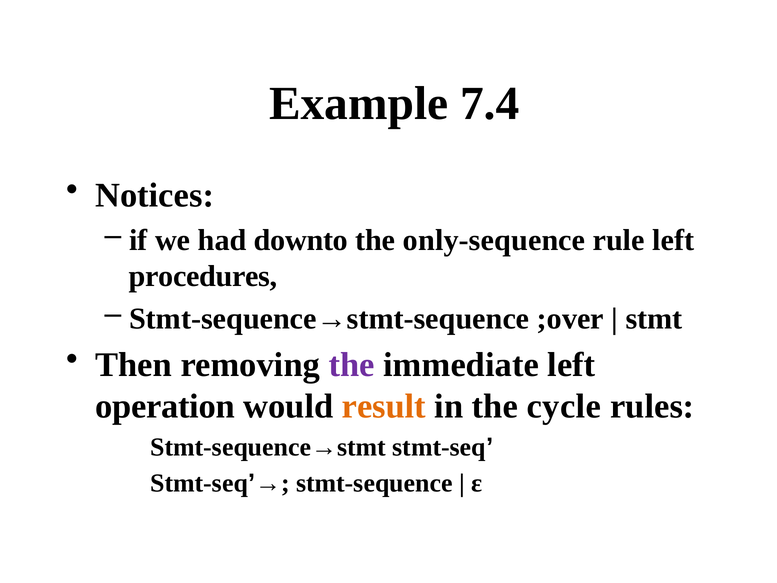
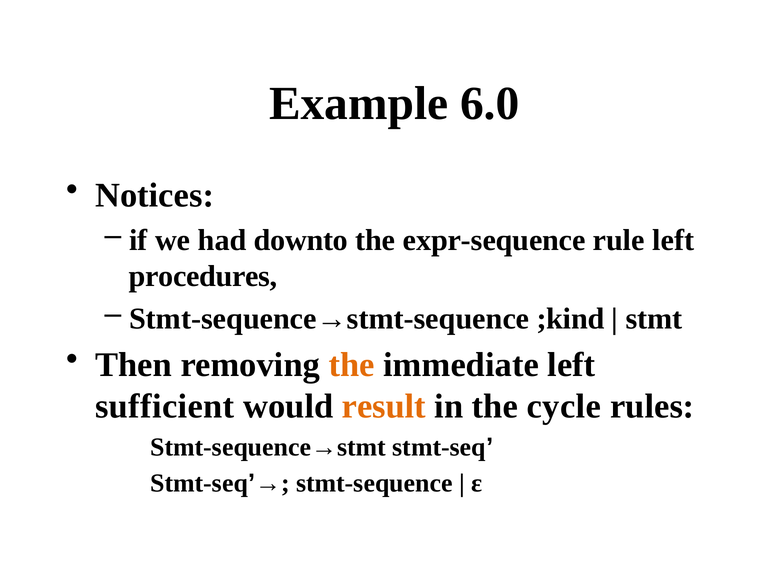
7.4: 7.4 -> 6.0 (490, 104)
only-sequence: only-sequence -> expr-sequence (494, 240)
;over: ;over -> ;kind (571, 319)
the colour: purple -> orange (352, 365)
operation: operation -> sufficient (165, 406)
